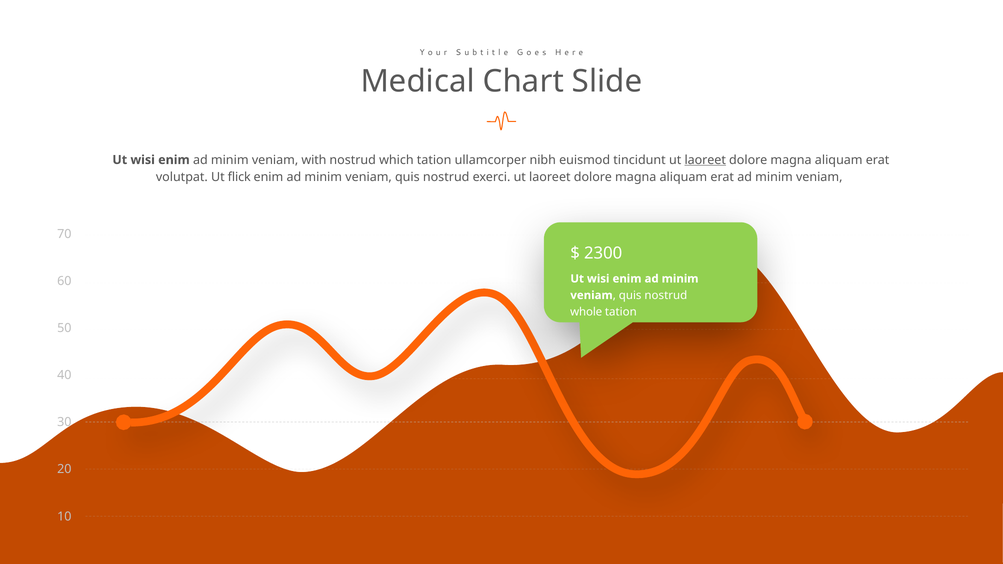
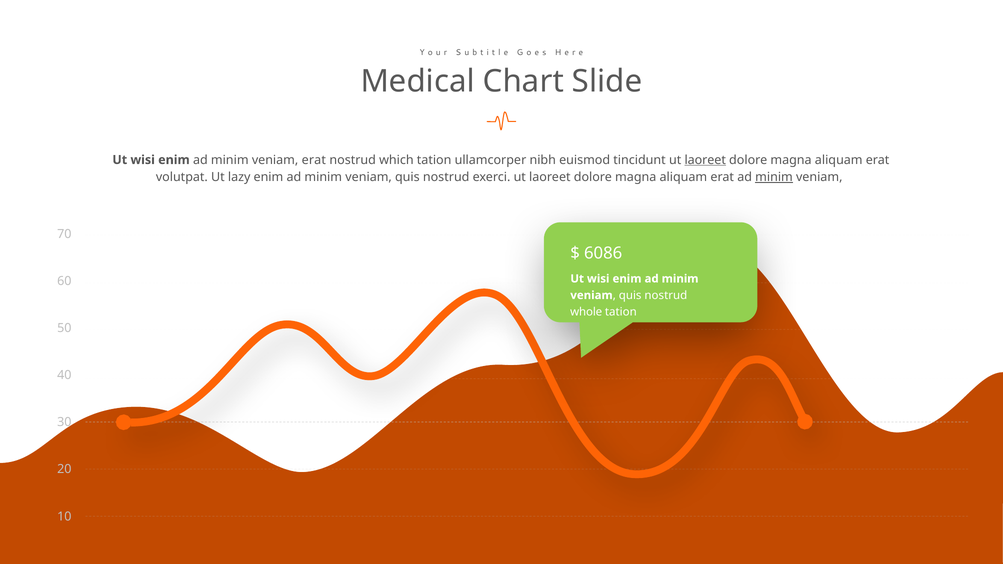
veniam with: with -> erat (314, 160)
flick: flick -> lazy (239, 177)
minim underline: none -> present (774, 177)
2300: 2300 -> 6086 (603, 253)
